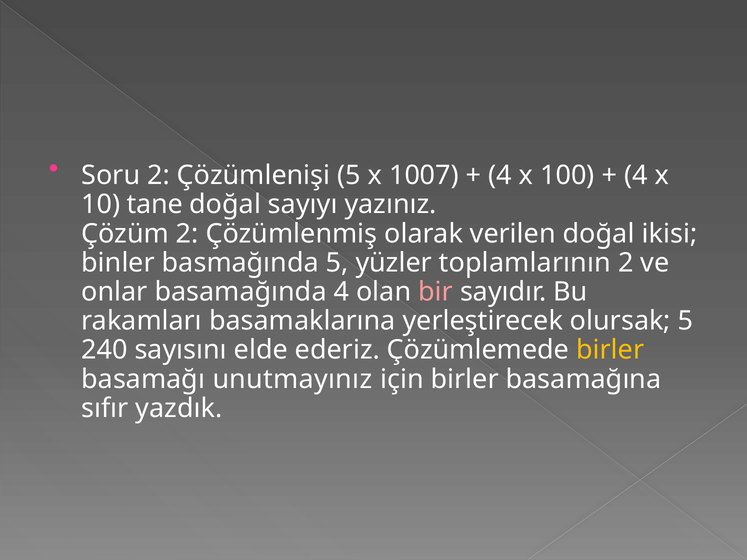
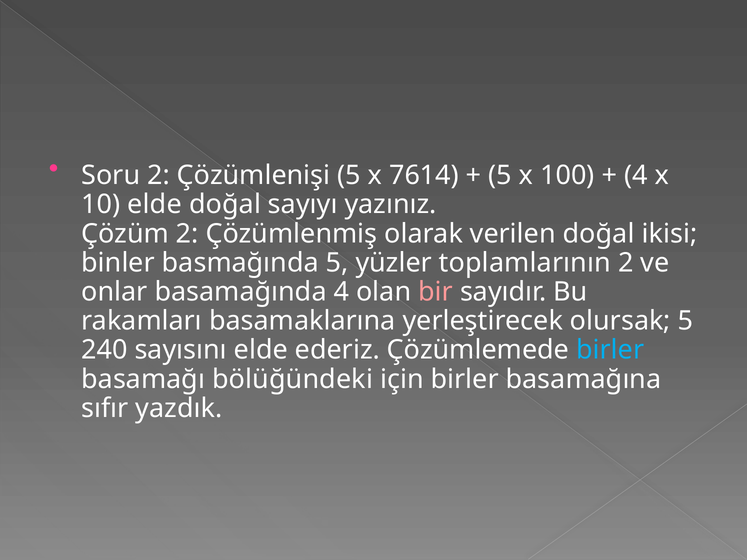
1007: 1007 -> 7614 (424, 176)
4: 4 -> 5 (500, 176)
10 tane: tane -> elde (155, 205)
birler colour: yellow -> light blue (610, 350)
unutmayınız: unutmayınız -> bölüğündeki (292, 379)
